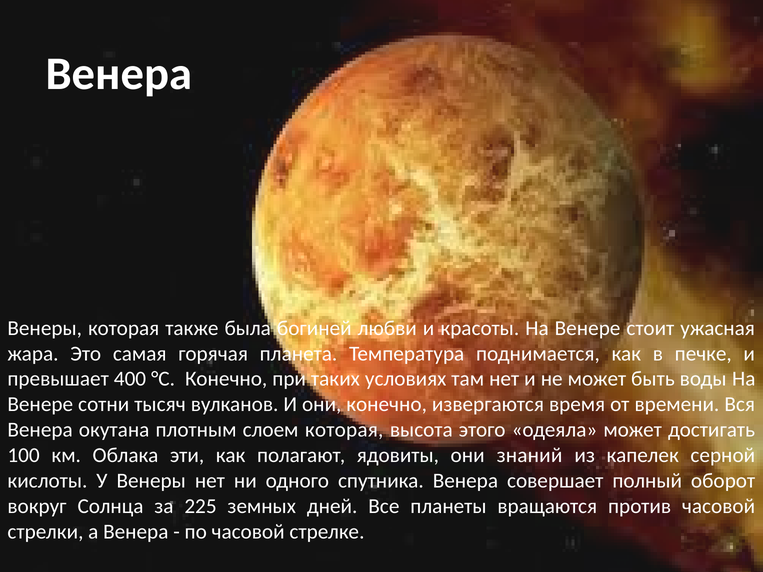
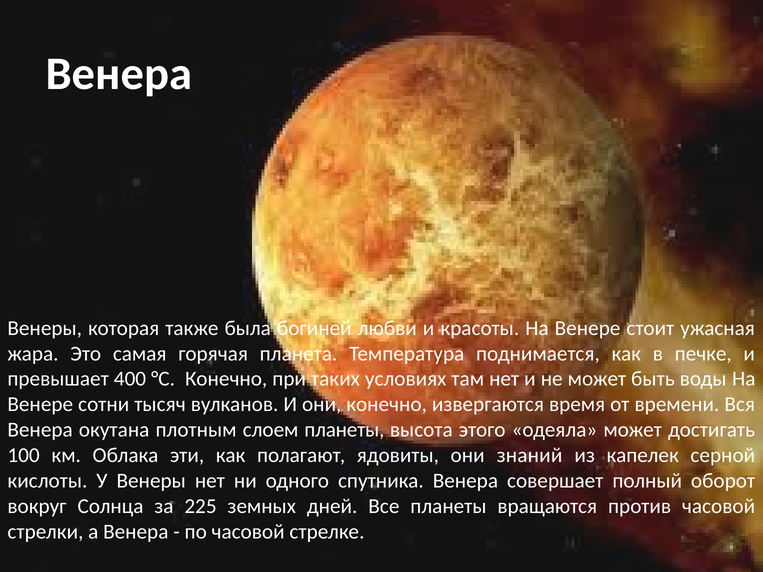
слоем которая: которая -> планеты (344, 430)
